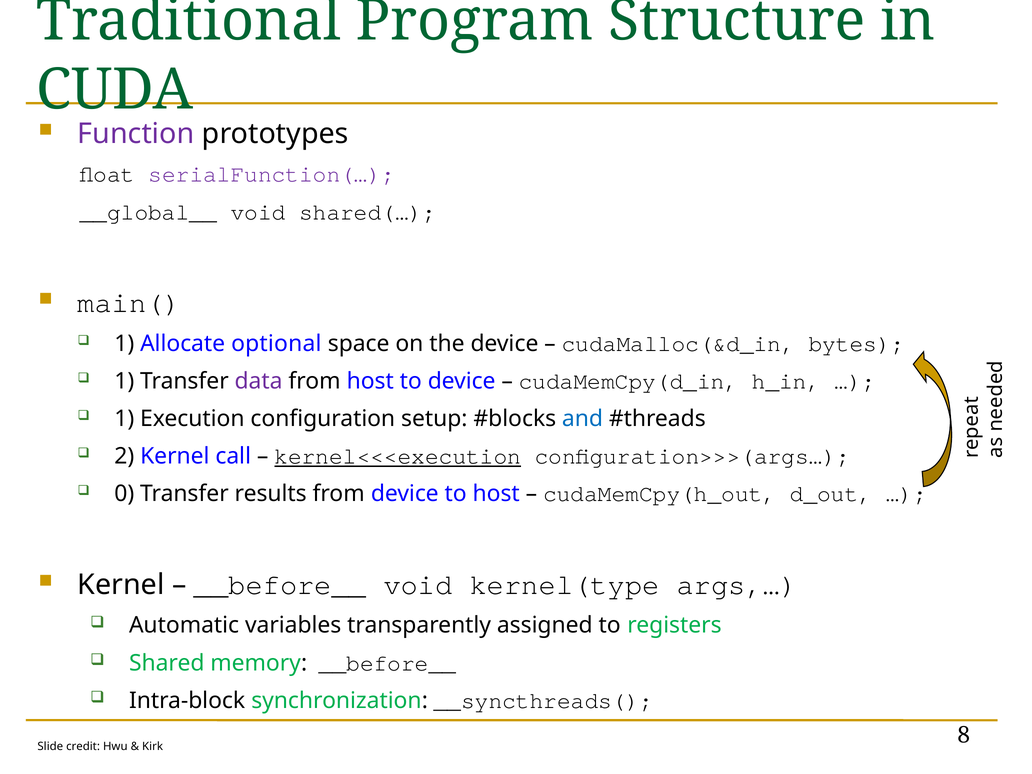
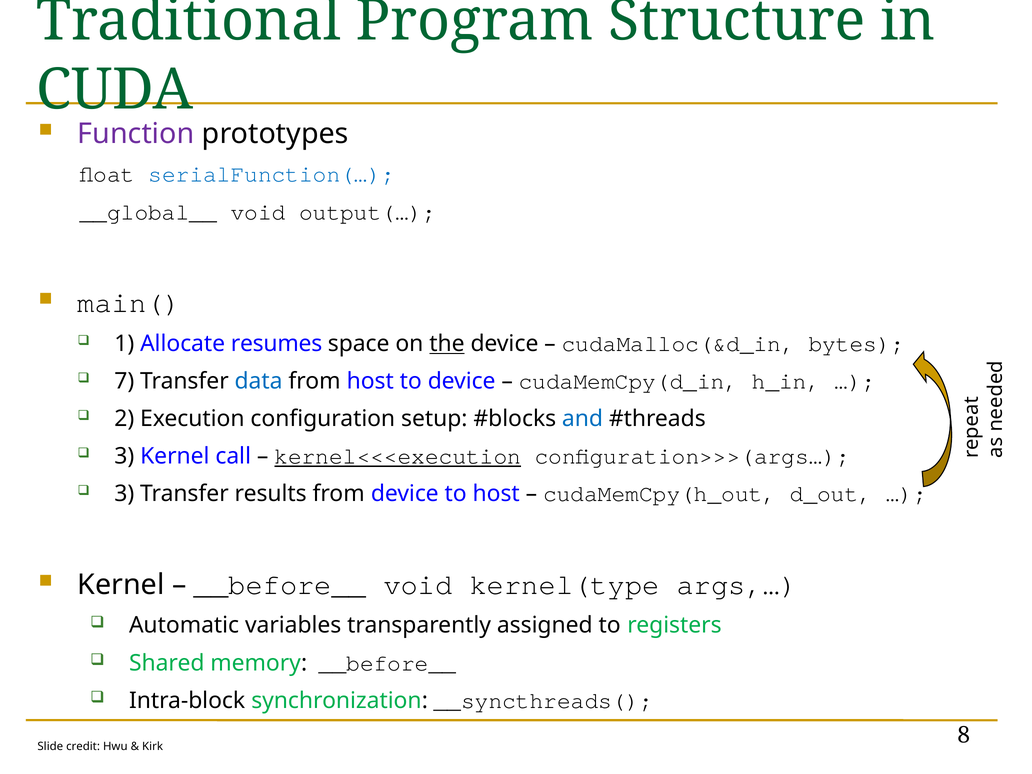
serialFunction(… colour: purple -> blue (272, 174)
shared(…: shared(… -> output(… (368, 212)
optional: optional -> resumes (277, 344)
the underline: none -> present (447, 344)
1: 1 -> 7 (124, 381)
data colour: purple -> blue (259, 381)
1: 1 -> 2 (124, 419)
2: 2 -> 3 (124, 456)
0: 0 -> 3 (124, 494)
